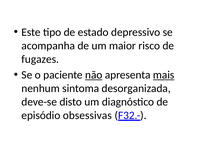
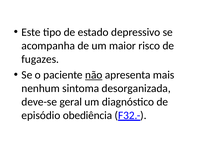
mais underline: present -> none (164, 75)
disto: disto -> geral (71, 102)
obsessivas: obsessivas -> obediência (87, 116)
